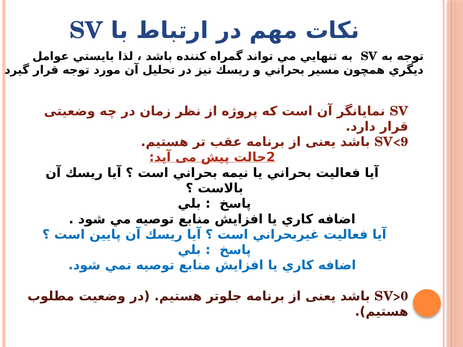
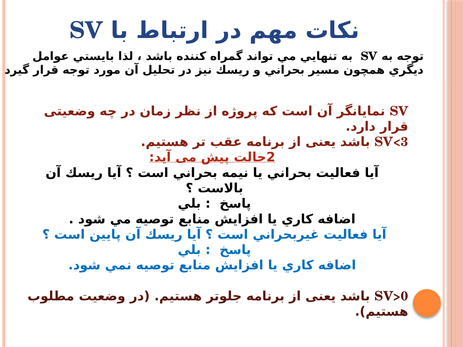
SV<9: SV<9 -> SV<3 (391, 142)
